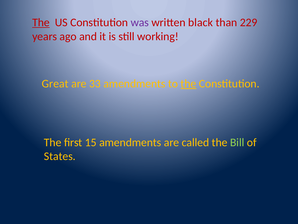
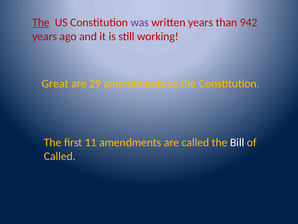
written black: black -> years (201, 22)
229: 229 -> 942 (249, 22)
33: 33 -> 29 (95, 83)
the underline: present -> none (188, 83)
15: 15 -> 11 (91, 142)
Bill colour: light green -> white (237, 142)
States: States -> Called (60, 156)
